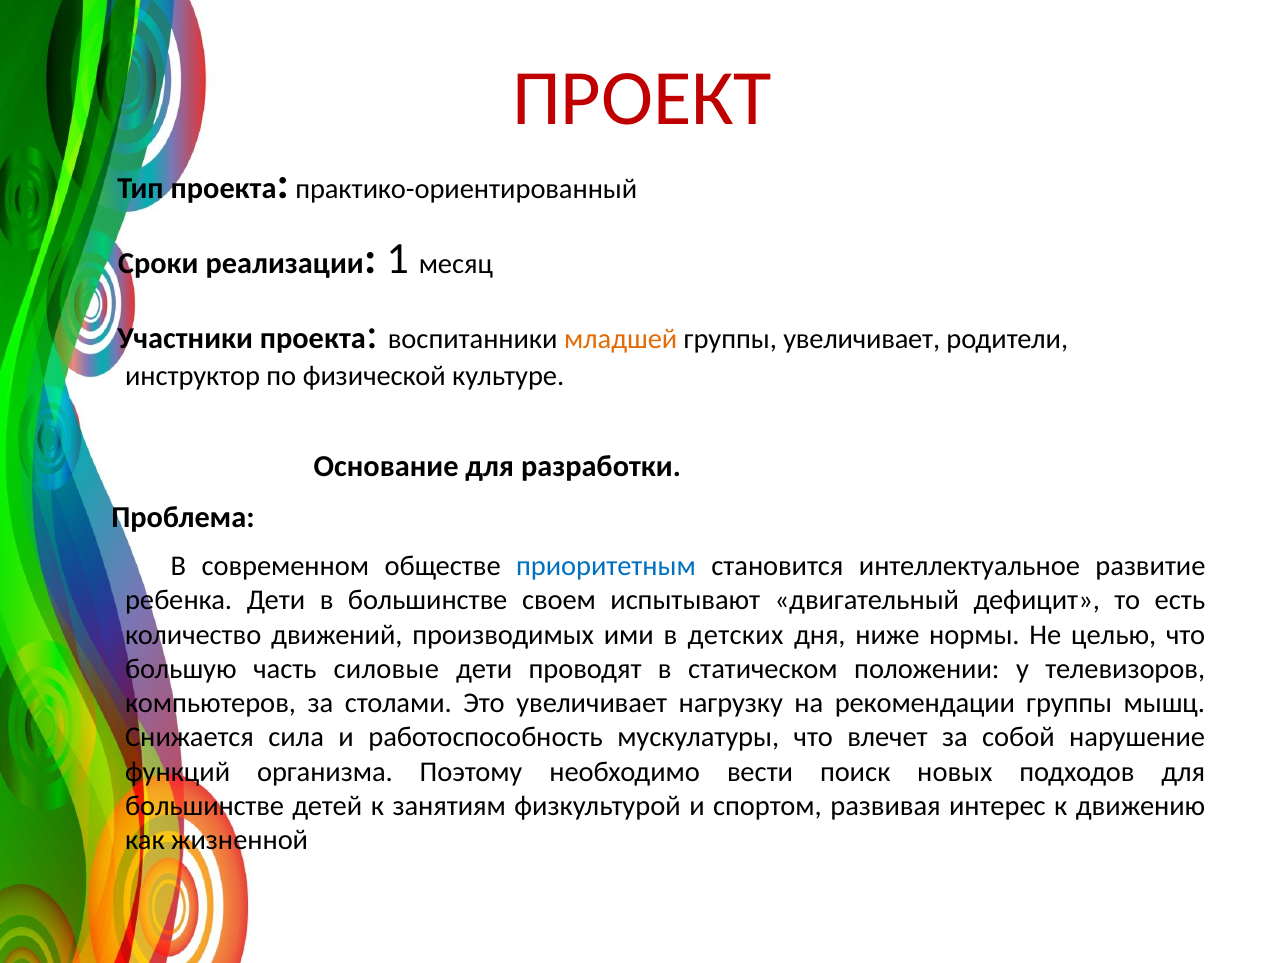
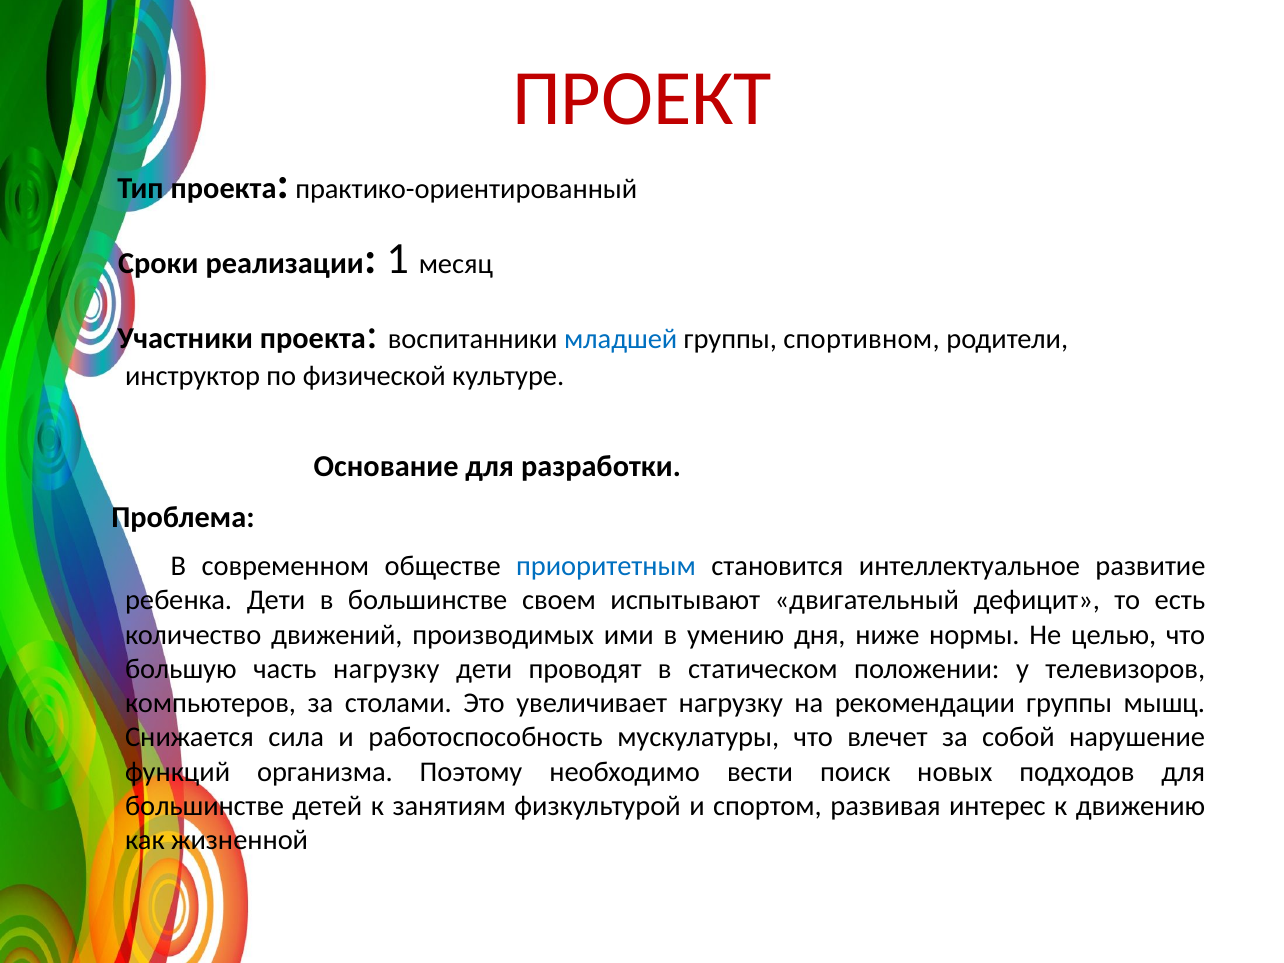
младшей colour: orange -> blue (621, 339)
группы увеличивает: увеличивает -> спортивном (861, 339)
детских: детских -> умению (736, 635)
часть силовые: силовые -> нагрузку (386, 669)
